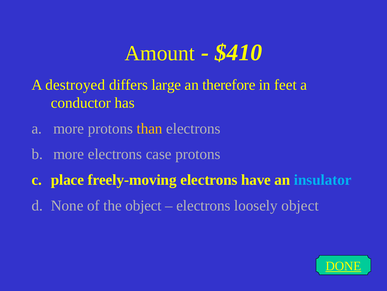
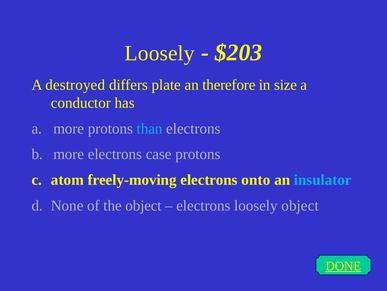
Amount: Amount -> Loosely (160, 53)
$410: $410 -> $203 (239, 52)
large: large -> plate (166, 85)
feet: feet -> size (286, 85)
than colour: yellow -> light blue (150, 128)
place: place -> atom (67, 179)
have: have -> onto (256, 179)
